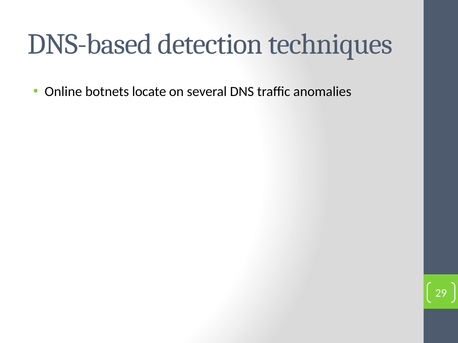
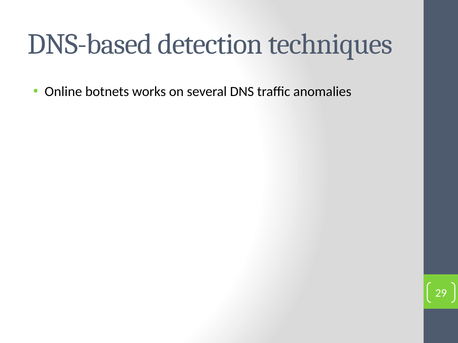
locate: locate -> works (149, 92)
